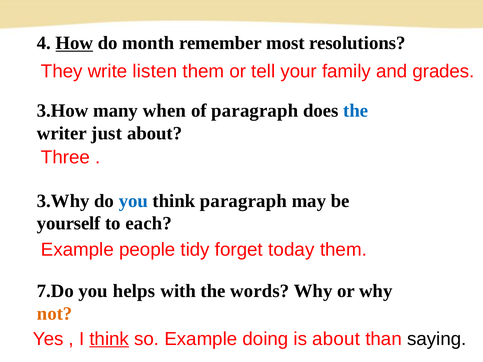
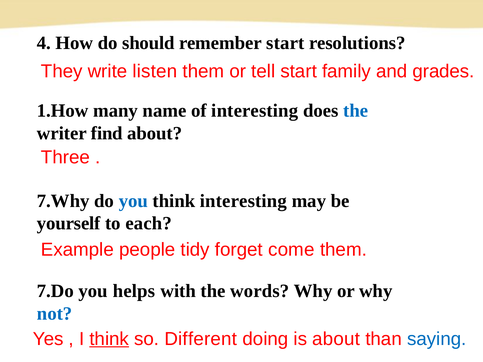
How underline: present -> none (74, 43)
month: month -> should (148, 43)
remember most: most -> start (285, 43)
tell your: your -> start (299, 71)
3.How: 3.How -> 1.How (63, 111)
when: when -> name (164, 111)
of paragraph: paragraph -> interesting (255, 111)
just: just -> find (107, 133)
3.Why: 3.Why -> 7.Why (63, 201)
think paragraph: paragraph -> interesting (243, 201)
today: today -> come (291, 250)
not colour: orange -> blue (55, 314)
so Example: Example -> Different (201, 339)
saying colour: black -> blue (437, 339)
